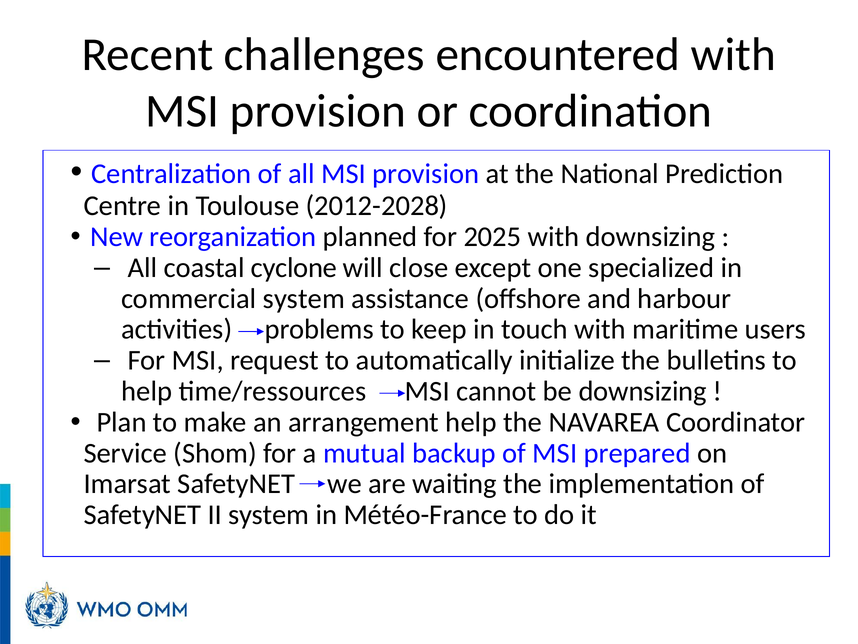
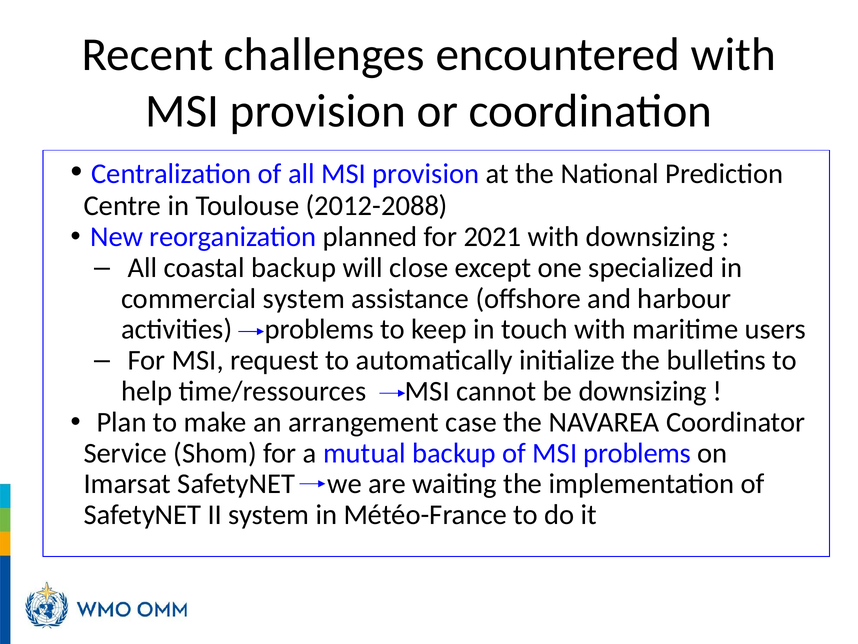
2012-2028: 2012-2028 -> 2012-2088 (377, 206)
2025: 2025 -> 2021 (492, 237)
coastal cyclone: cyclone -> backup (294, 268)
arrangement help: help -> case (471, 422)
MSI prepared: prepared -> problems (637, 453)
